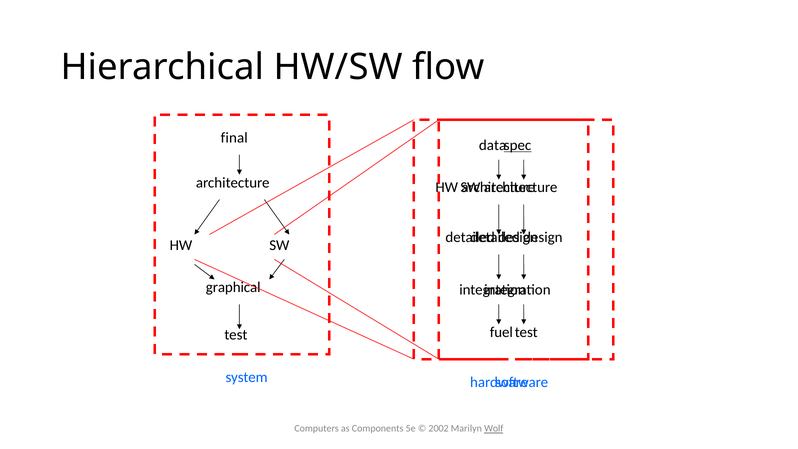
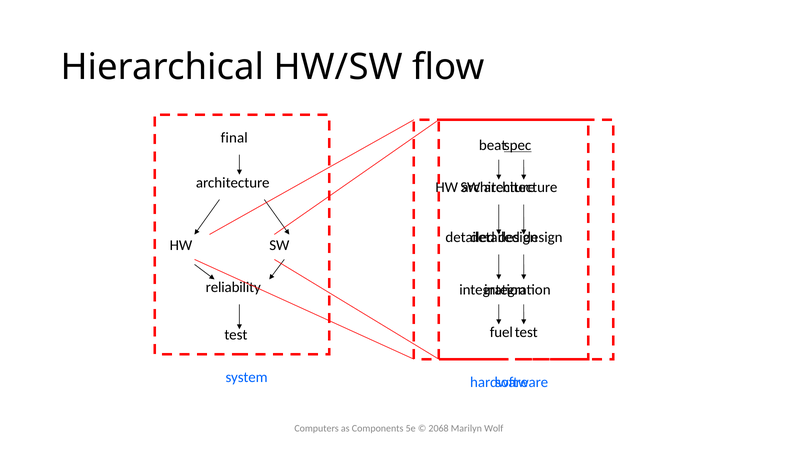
data: data -> beat (493, 145)
graphical: graphical -> reliability (233, 287)
2002: 2002 -> 2068 (439, 429)
Wolf underline: present -> none (494, 429)
